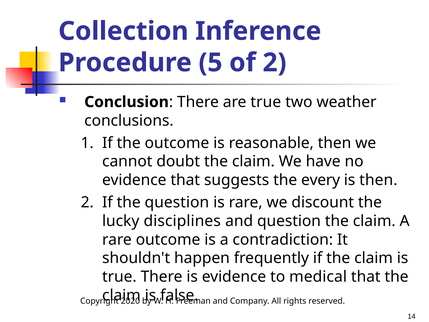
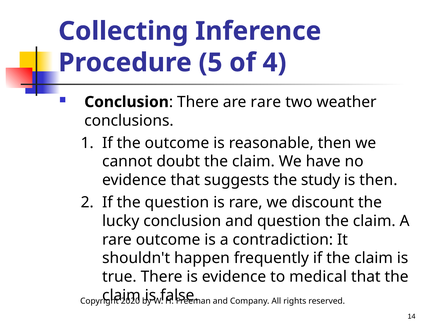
Collection: Collection -> Collecting (123, 31)
of 2: 2 -> 4 (275, 63)
are true: true -> rare (266, 102)
every: every -> study (321, 180)
lucky disciplines: disciplines -> conclusion (182, 221)
